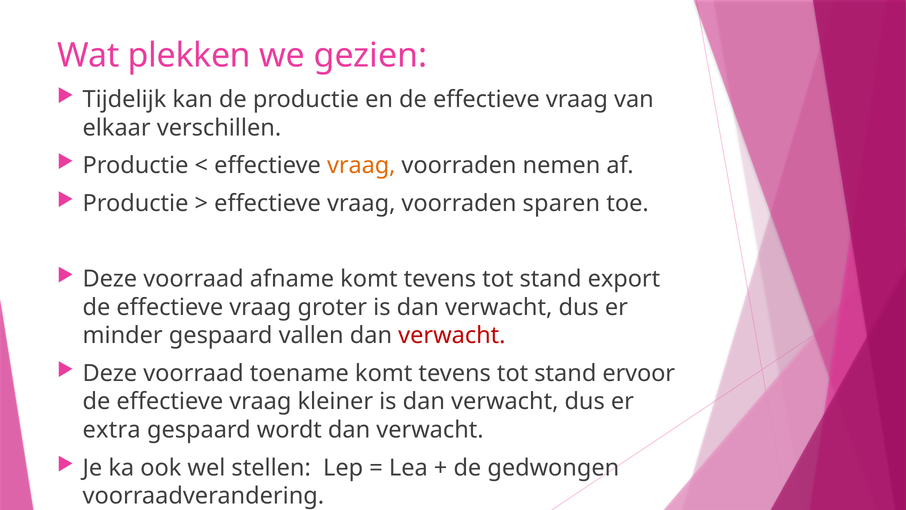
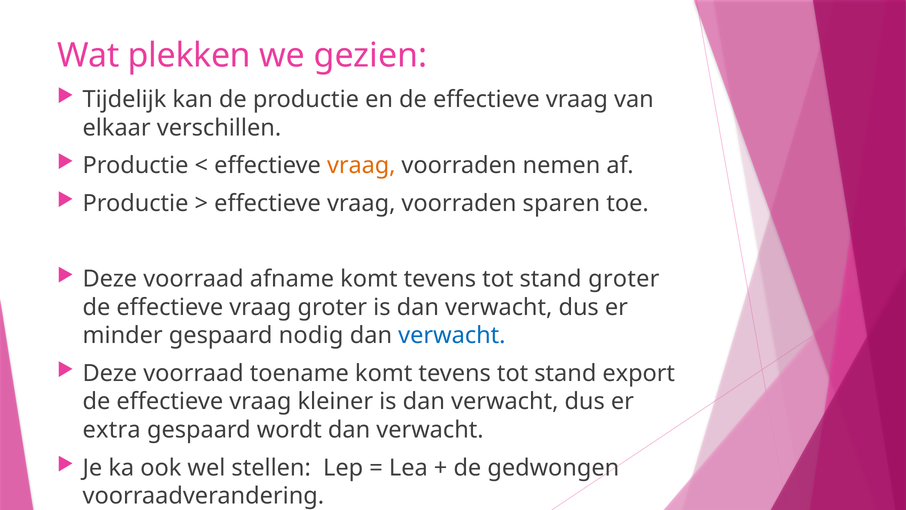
stand export: export -> groter (624, 279)
vallen: vallen -> nodig (311, 335)
verwacht colour: red -> blue (452, 335)
ervoor: ervoor -> export (639, 373)
